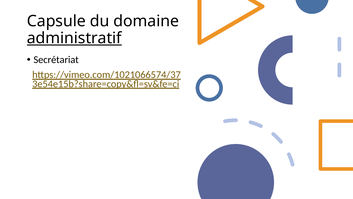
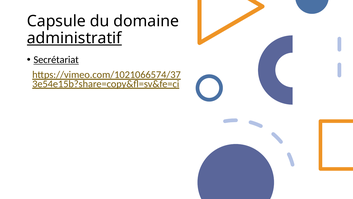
Secrétariat underline: none -> present (56, 60)
